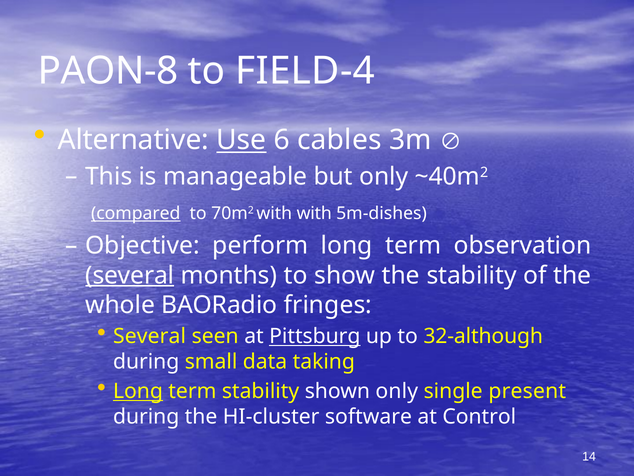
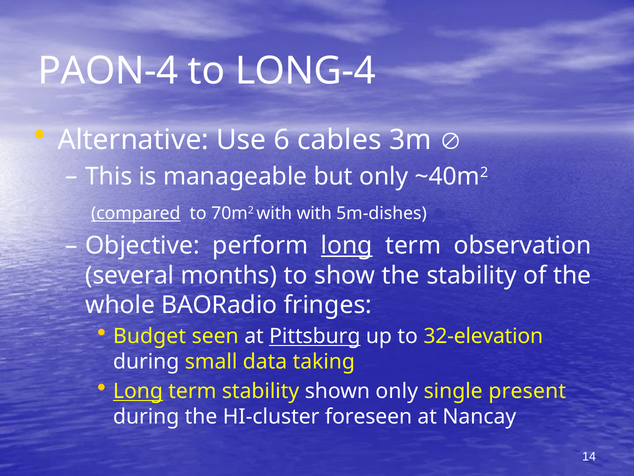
PAON-8: PAON-8 -> PAON-4 (108, 71)
FIELD-4: FIELD-4 -> LONG-4 (305, 71)
Use underline: present -> none (241, 140)
long underline: none -> present (347, 245)
several underline: present -> none (130, 275)
Several: Several -> Budget (150, 336)
32-although: 32-although -> 32-elevation (483, 336)
software: software -> foreseen (369, 416)
Control: Control -> Nancay (479, 416)
